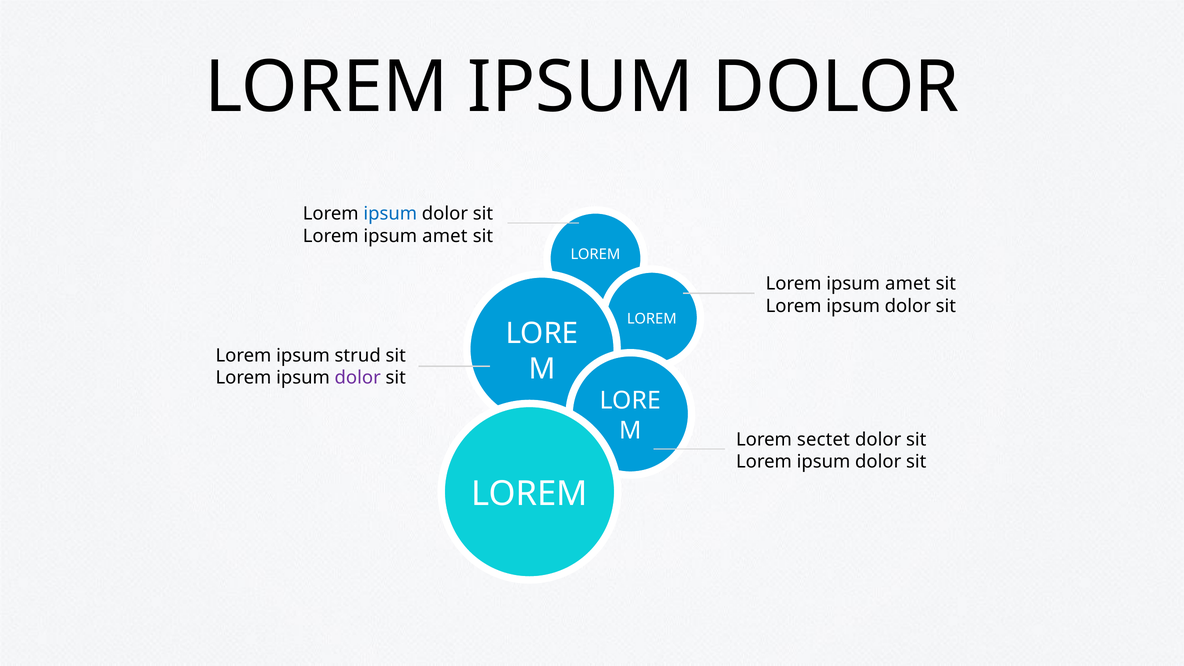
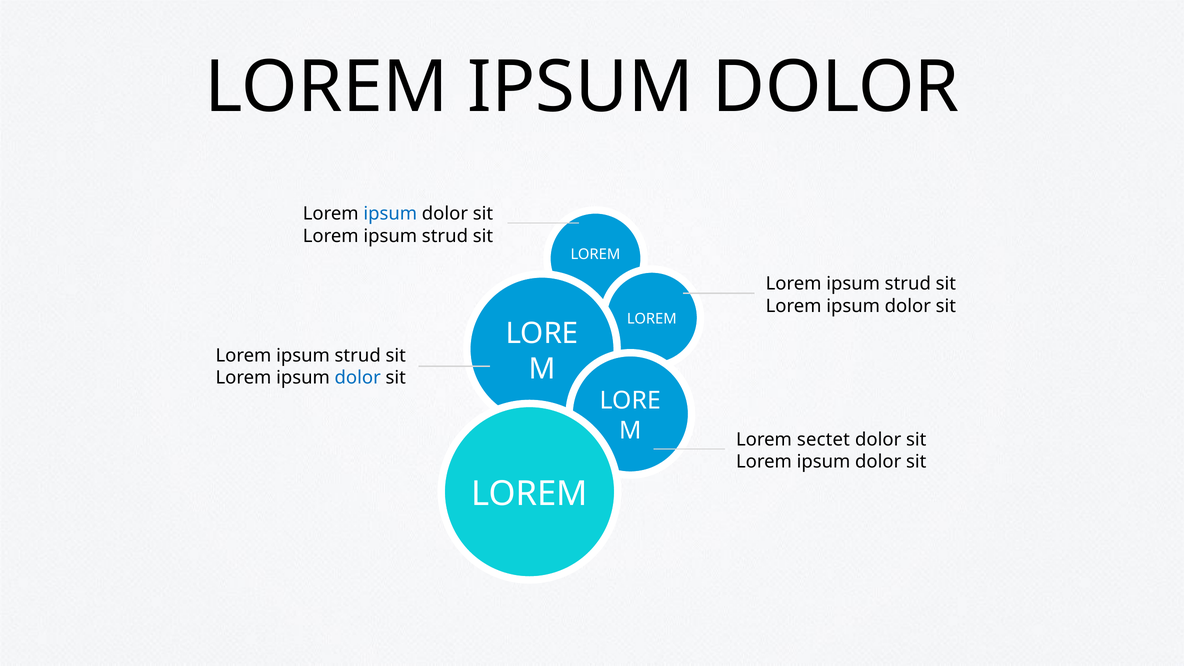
amet: amet -> strud (445, 236)
amet: amet -> strud (908, 284)
dolor colour: purple -> blue (358, 378)
